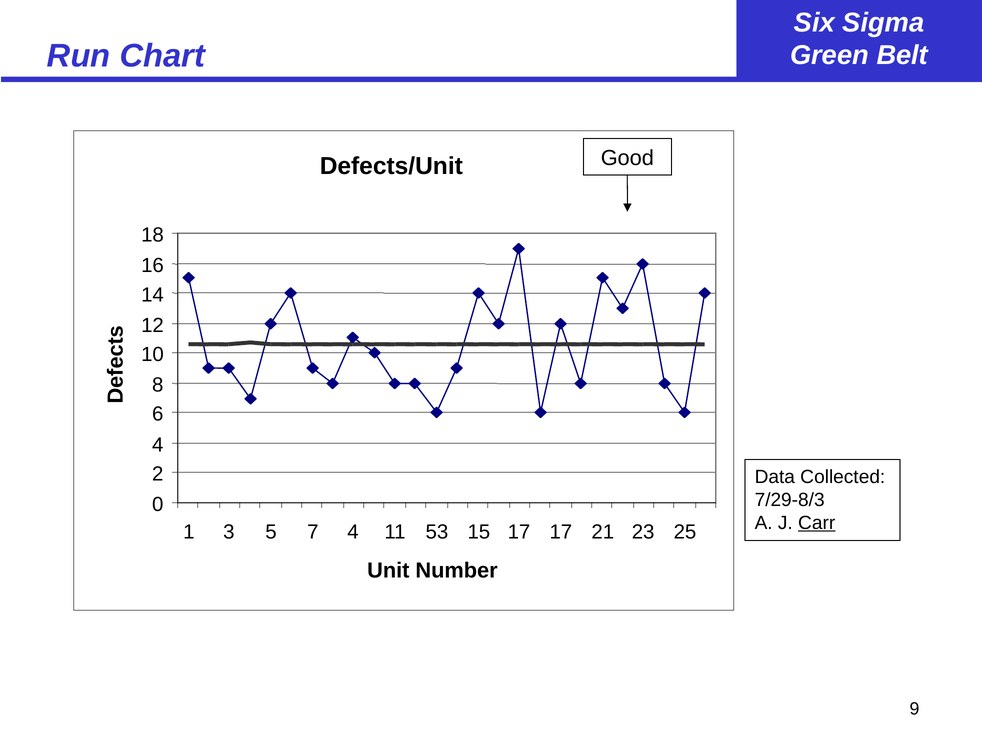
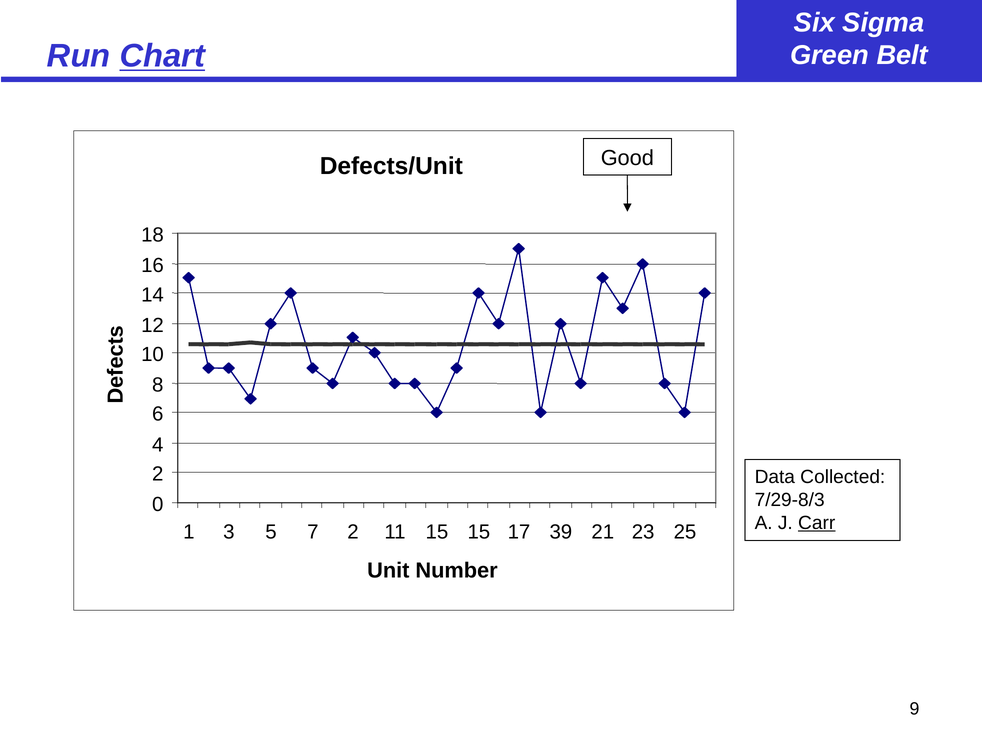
Chart underline: none -> present (162, 56)
7 4: 4 -> 2 (353, 532)
11 53: 53 -> 15 (437, 532)
17 17: 17 -> 39 (561, 532)
